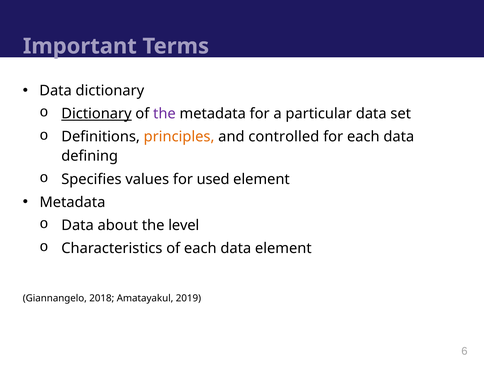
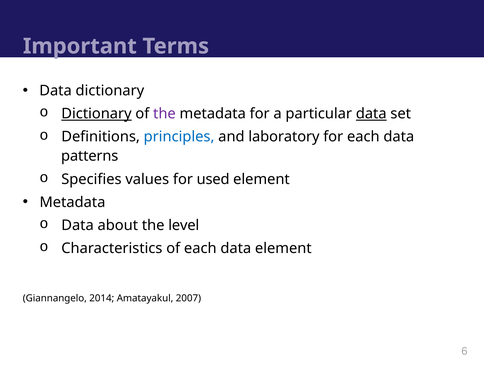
data underline: none -> present (371, 114)
principles colour: orange -> blue (179, 137)
controlled: controlled -> laboratory (284, 137)
defining: defining -> patterns (90, 156)
2018: 2018 -> 2014 (102, 298)
2019: 2019 -> 2007 (188, 298)
